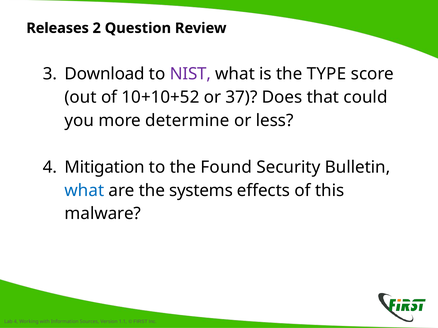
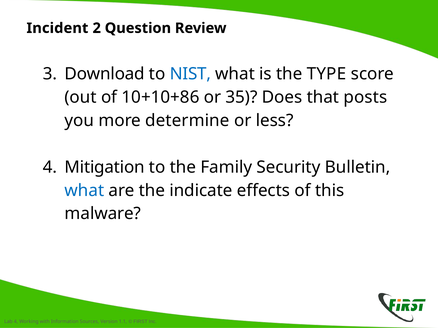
Releases: Releases -> Incident (57, 28)
NIST colour: purple -> blue (190, 74)
10+10+52: 10+10+52 -> 10+10+86 (161, 97)
37: 37 -> 35 (242, 97)
could: could -> posts (365, 97)
Found: Found -> Family (226, 167)
systems: systems -> indicate (201, 191)
